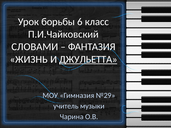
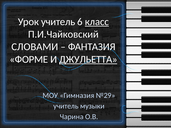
Урок борьбы: борьбы -> учитель (58, 22)
класс underline: none -> present (97, 22)
ЖИЗНЬ: ЖИЗНЬ -> ФОРМЕ (29, 59)
